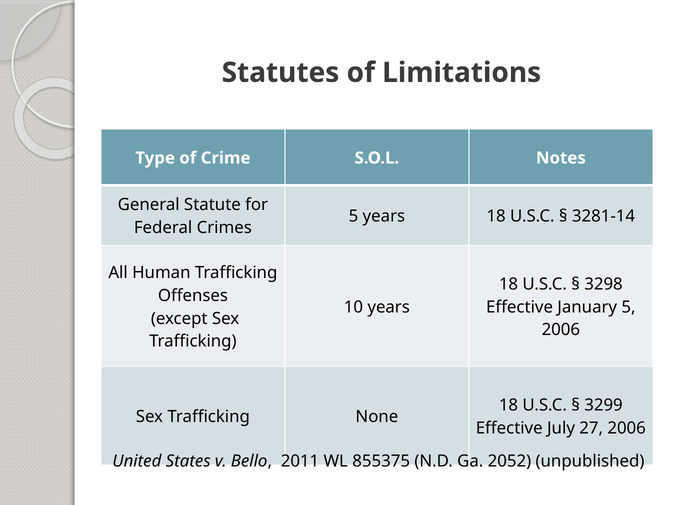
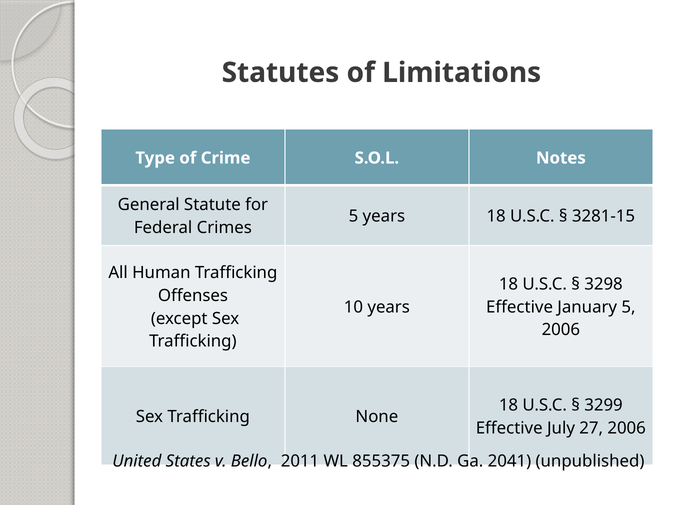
3281-14: 3281-14 -> 3281-15 (603, 216)
2052: 2052 -> 2041 (509, 461)
